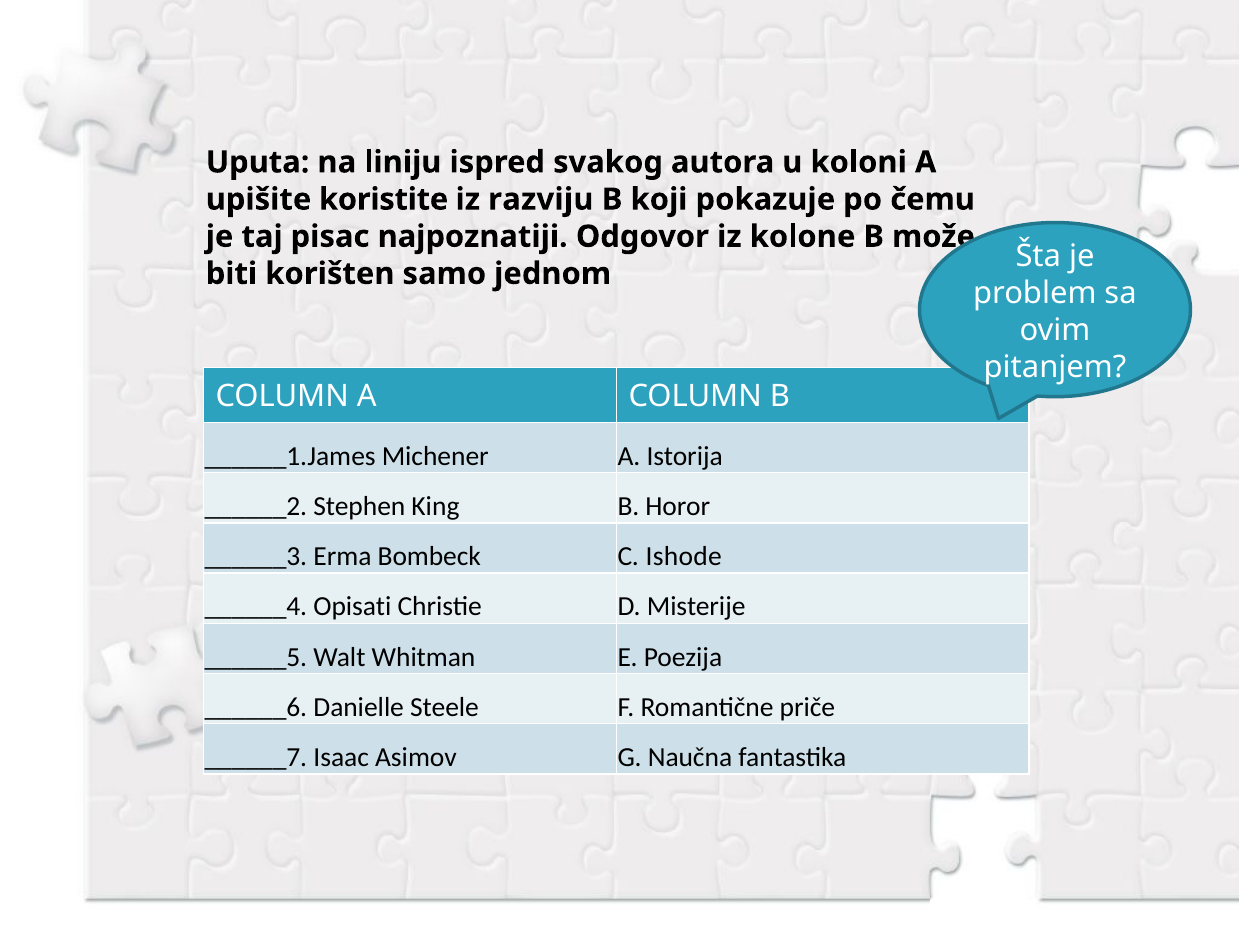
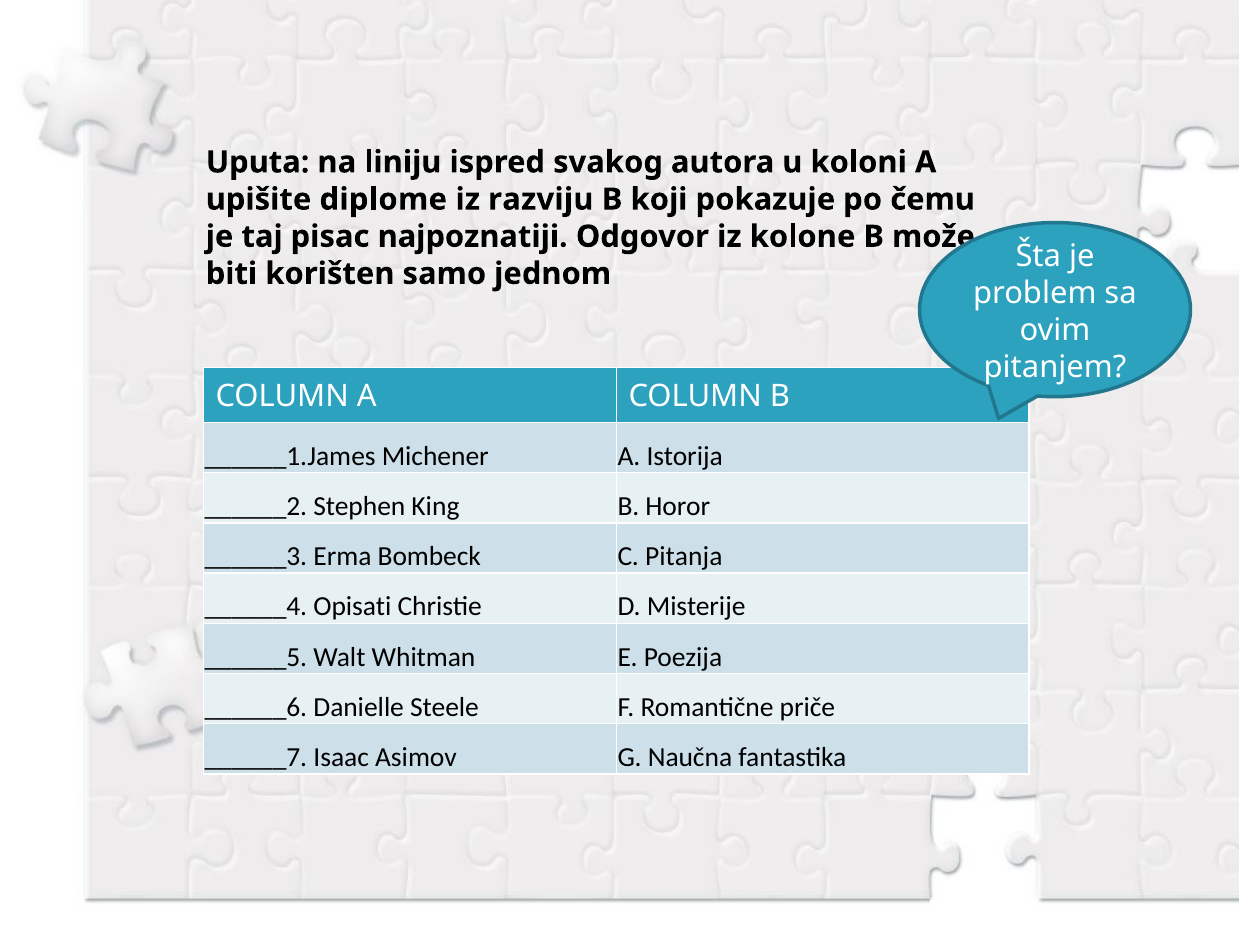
koristite: koristite -> diplome (383, 199)
Ishode: Ishode -> Pitanja (684, 557)
